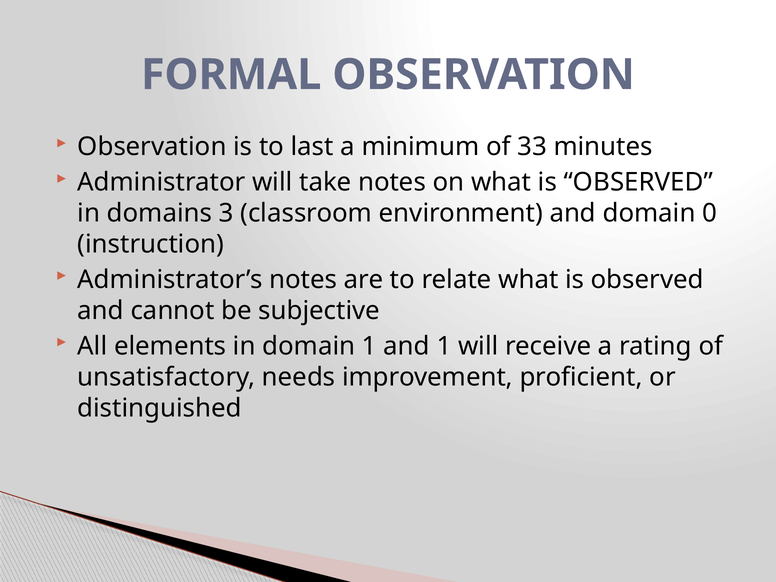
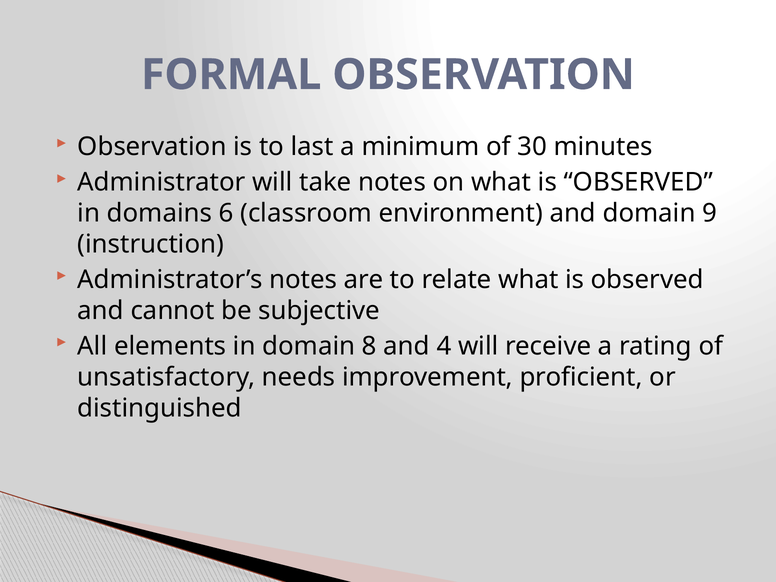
33: 33 -> 30 (532, 147)
3: 3 -> 6 (226, 213)
0: 0 -> 9 (710, 213)
domain 1: 1 -> 8 (369, 346)
and 1: 1 -> 4 (444, 346)
